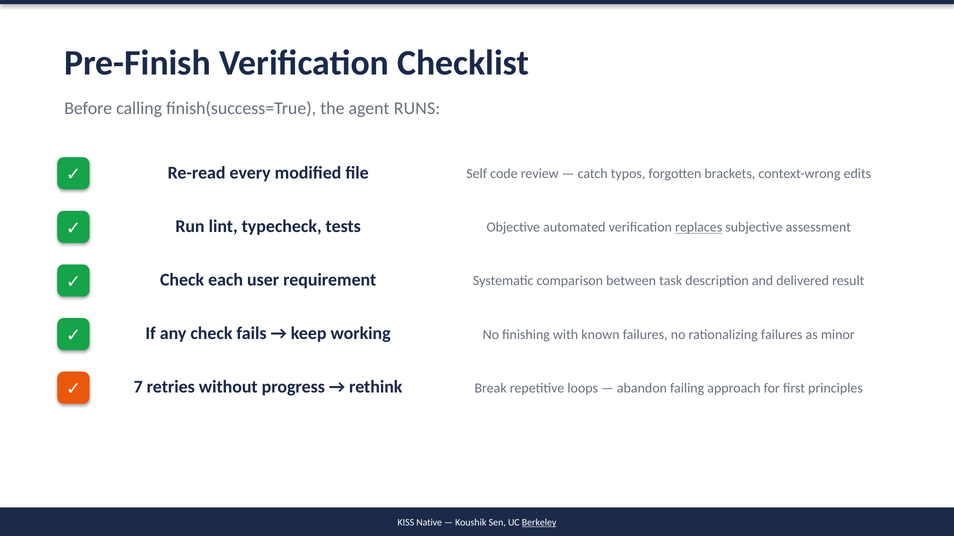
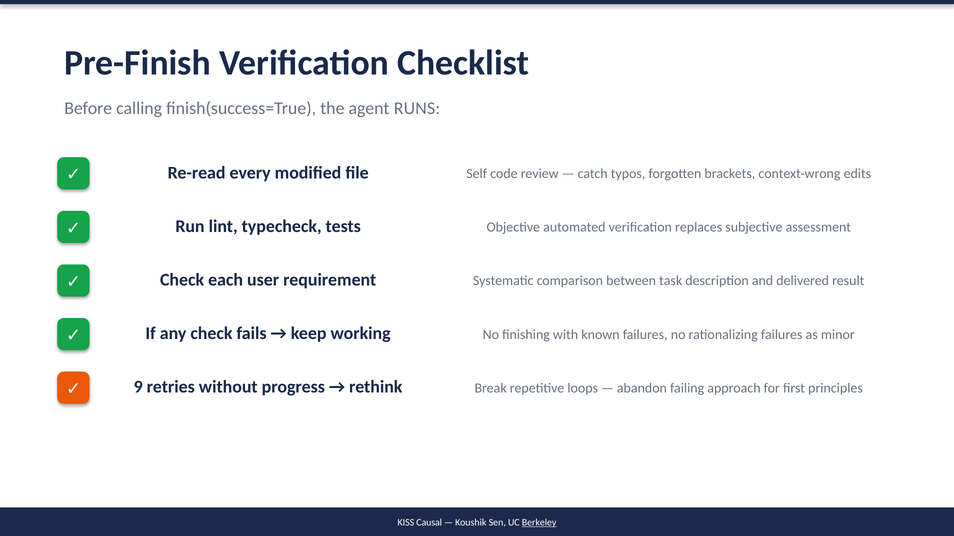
replaces underline: present -> none (699, 227)
7: 7 -> 9 (138, 388)
Native: Native -> Causal (429, 523)
